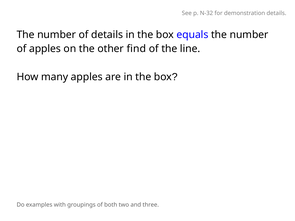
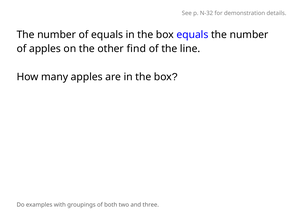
of details: details -> equals (107, 35)
